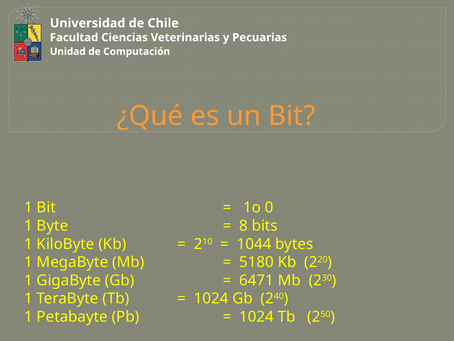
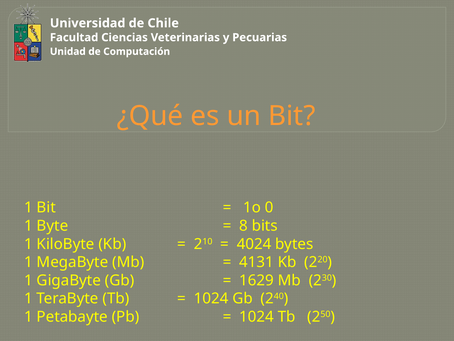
1044: 1044 -> 4024 (254, 244)
5180: 5180 -> 4131 (257, 262)
6471: 6471 -> 1629 (257, 280)
